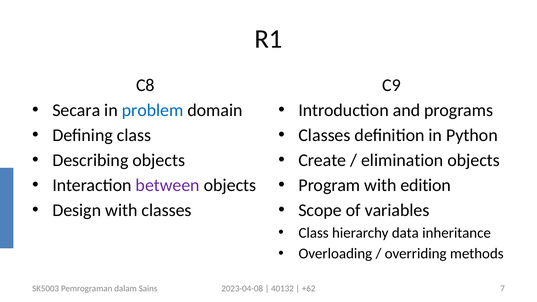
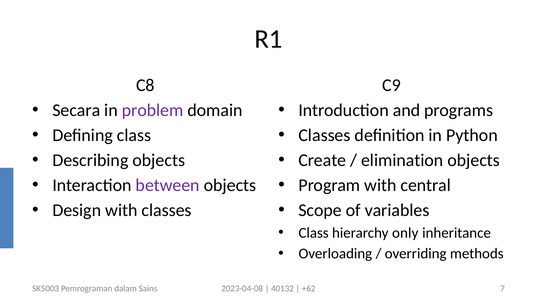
problem colour: blue -> purple (153, 110)
edition: edition -> central (426, 185)
data: data -> only (405, 233)
